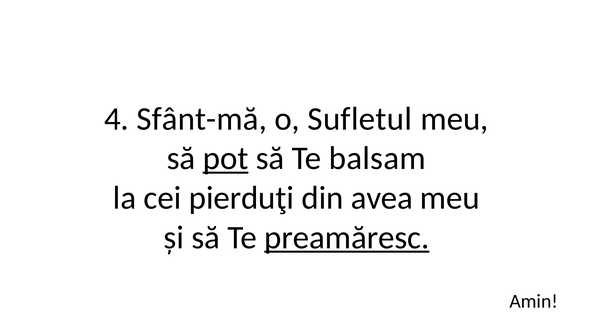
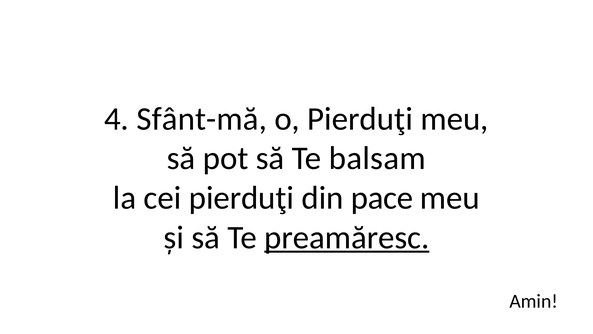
o Sufletul: Sufletul -> Pierduţi (360, 119)
pot underline: present -> none (226, 158)
avea: avea -> pace (382, 198)
